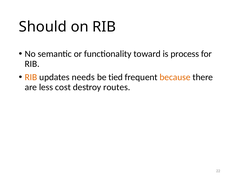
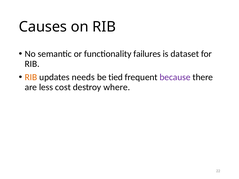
Should: Should -> Causes (43, 27)
toward: toward -> failures (147, 54)
process: process -> dataset (185, 54)
because colour: orange -> purple (175, 77)
routes: routes -> where (117, 87)
